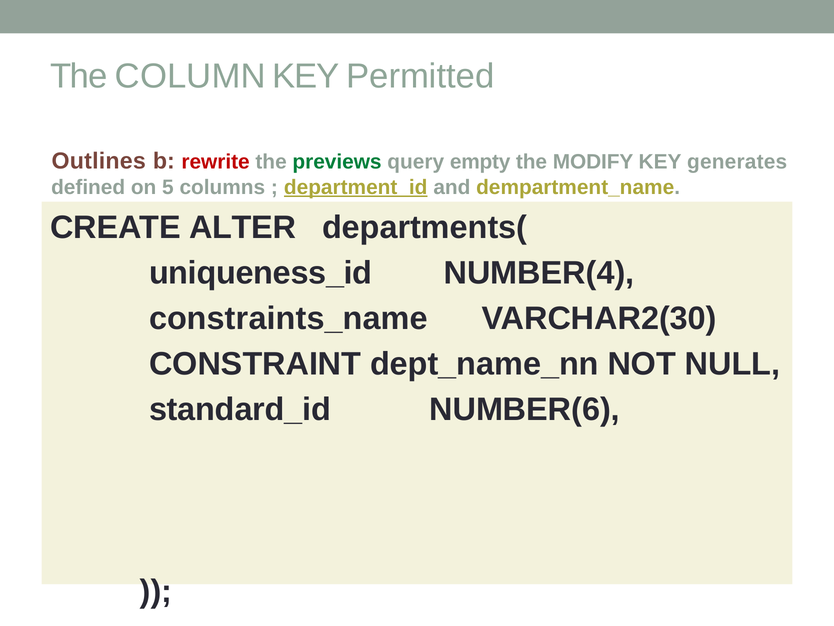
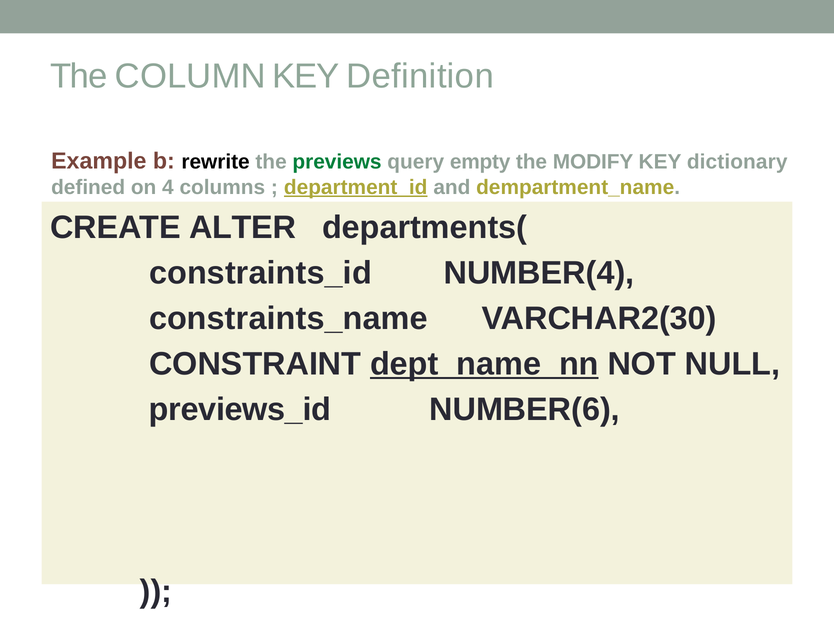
Permitted: Permitted -> Definition (420, 76)
Outlines: Outlines -> Example (99, 161)
rewrite colour: red -> black (216, 162)
generates: generates -> dictionary (737, 162)
5: 5 -> 4 (168, 187)
uniqueness_id: uniqueness_id -> constraints_id (260, 273)
dept_name_nn underline: none -> present (484, 364)
standard_id: standard_id -> previews_id (240, 409)
